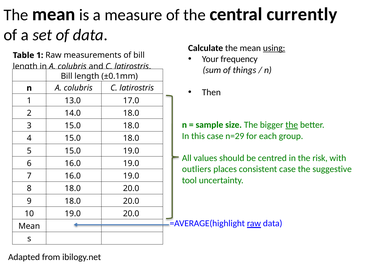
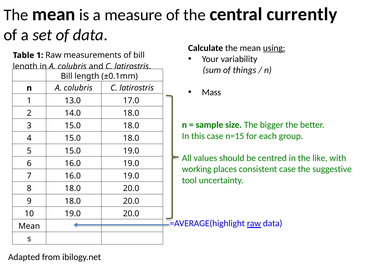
frequency: frequency -> variability (239, 59)
Then: Then -> Mass (211, 92)
the underline: present -> none (292, 125)
n=29: n=29 -> n=15 (235, 136)
risk: risk -> like (320, 158)
outliers: outliers -> working (197, 169)
